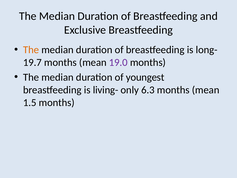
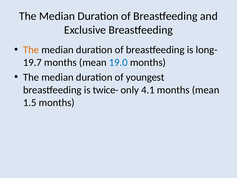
19.0 colour: purple -> blue (118, 62)
living-: living- -> twice- (106, 90)
6.3: 6.3 -> 4.1 (148, 90)
